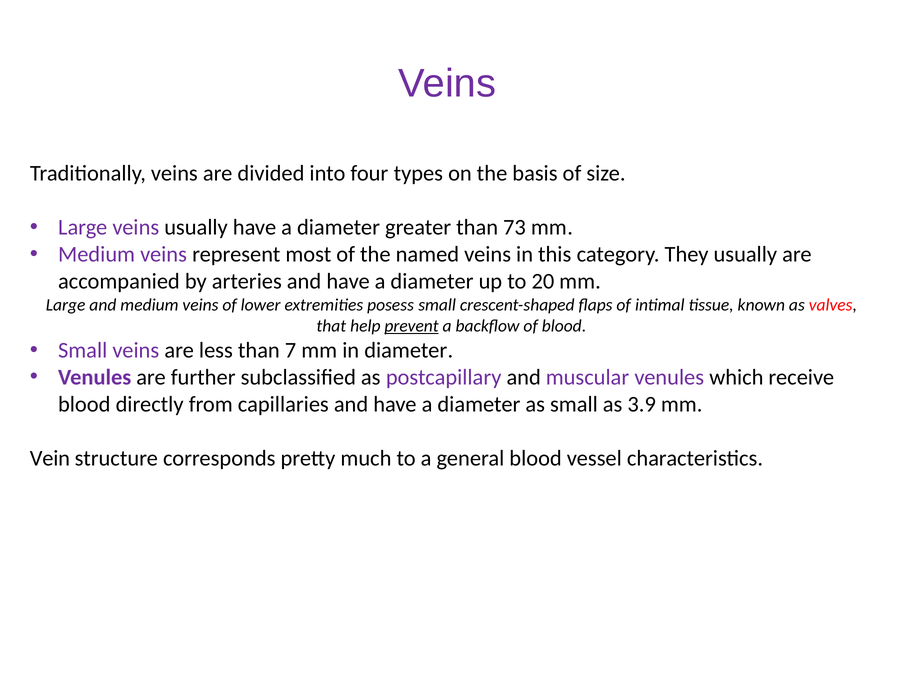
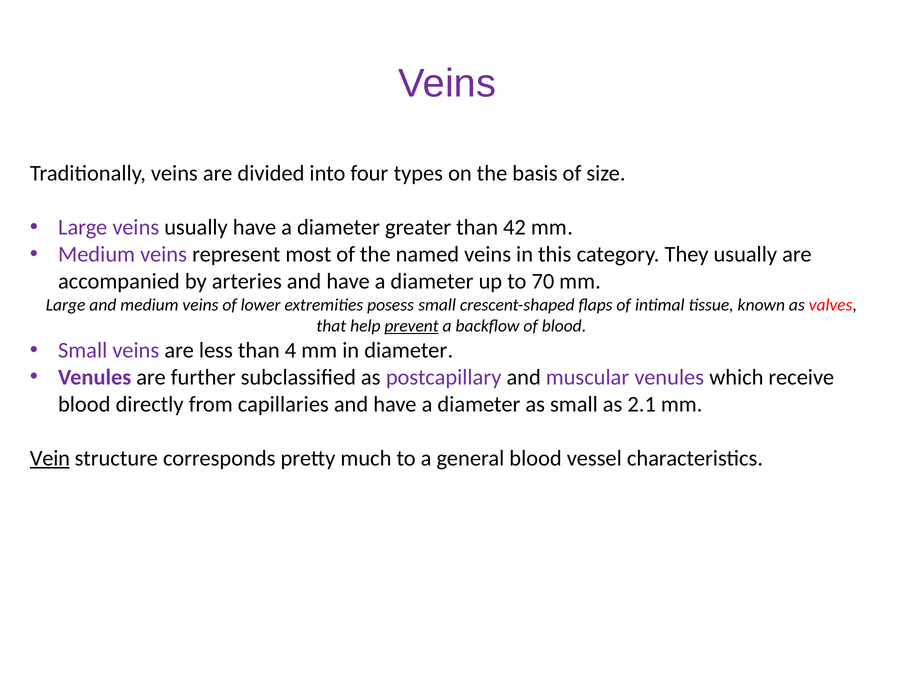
73: 73 -> 42 (514, 228)
20: 20 -> 70 (543, 282)
7: 7 -> 4 (290, 350)
3.9: 3.9 -> 2.1 (642, 404)
Vein underline: none -> present (50, 458)
